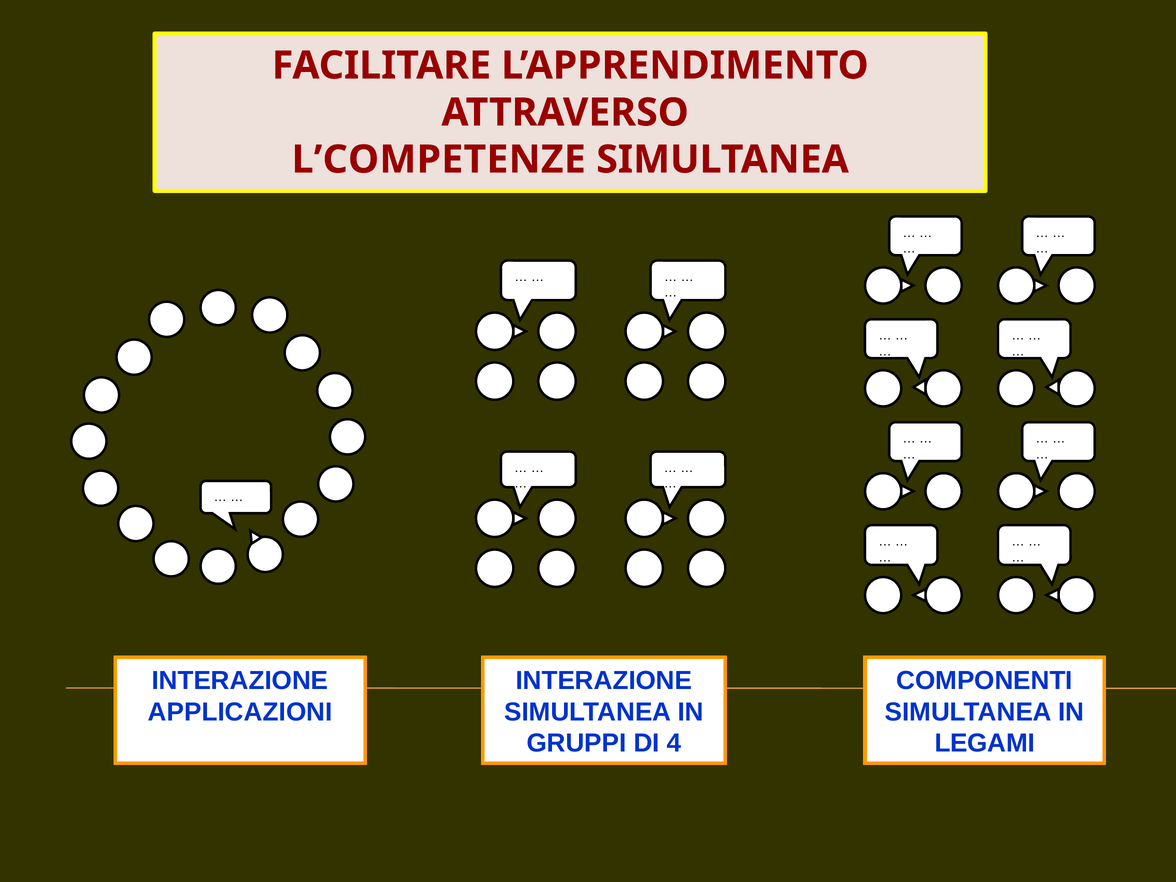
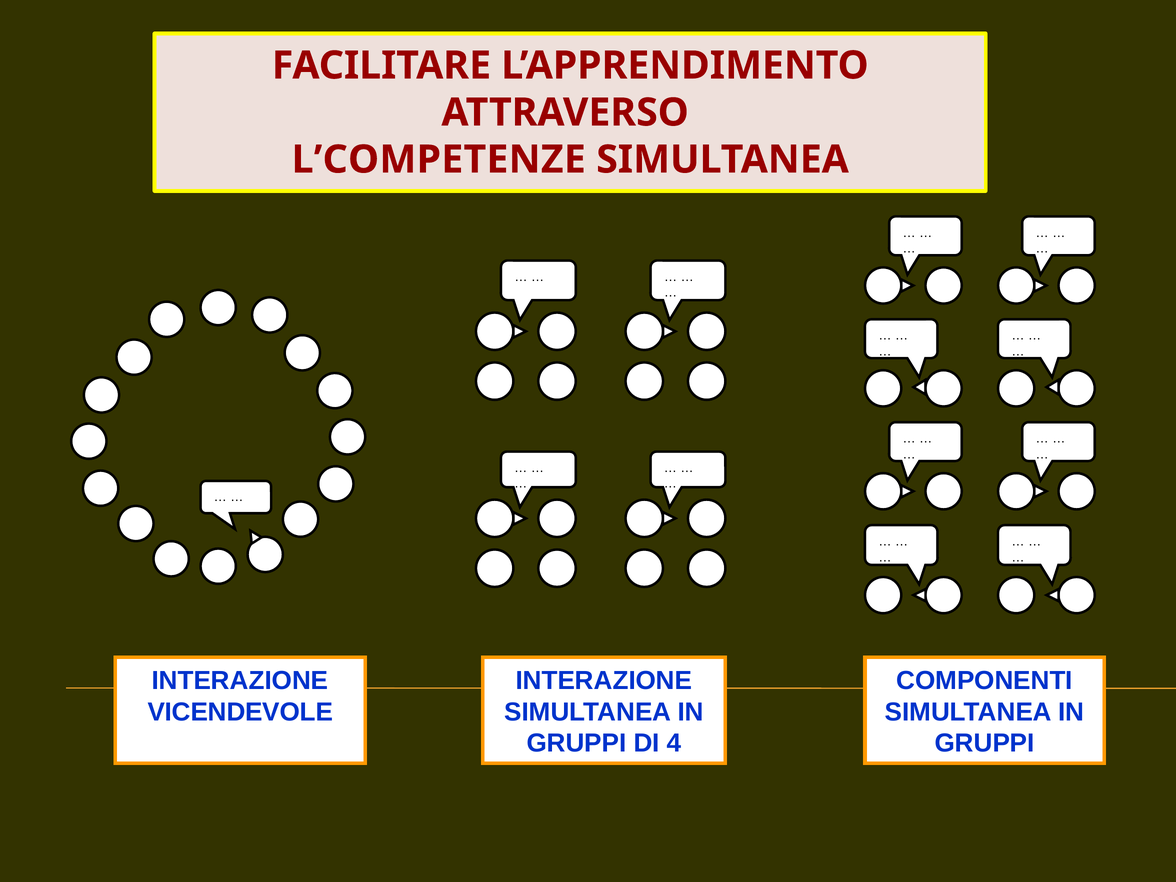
APPLICAZIONI: APPLICAZIONI -> VICENDEVOLE (240, 712)
LEGAMI: LEGAMI -> GRUPPI (985, 743)
